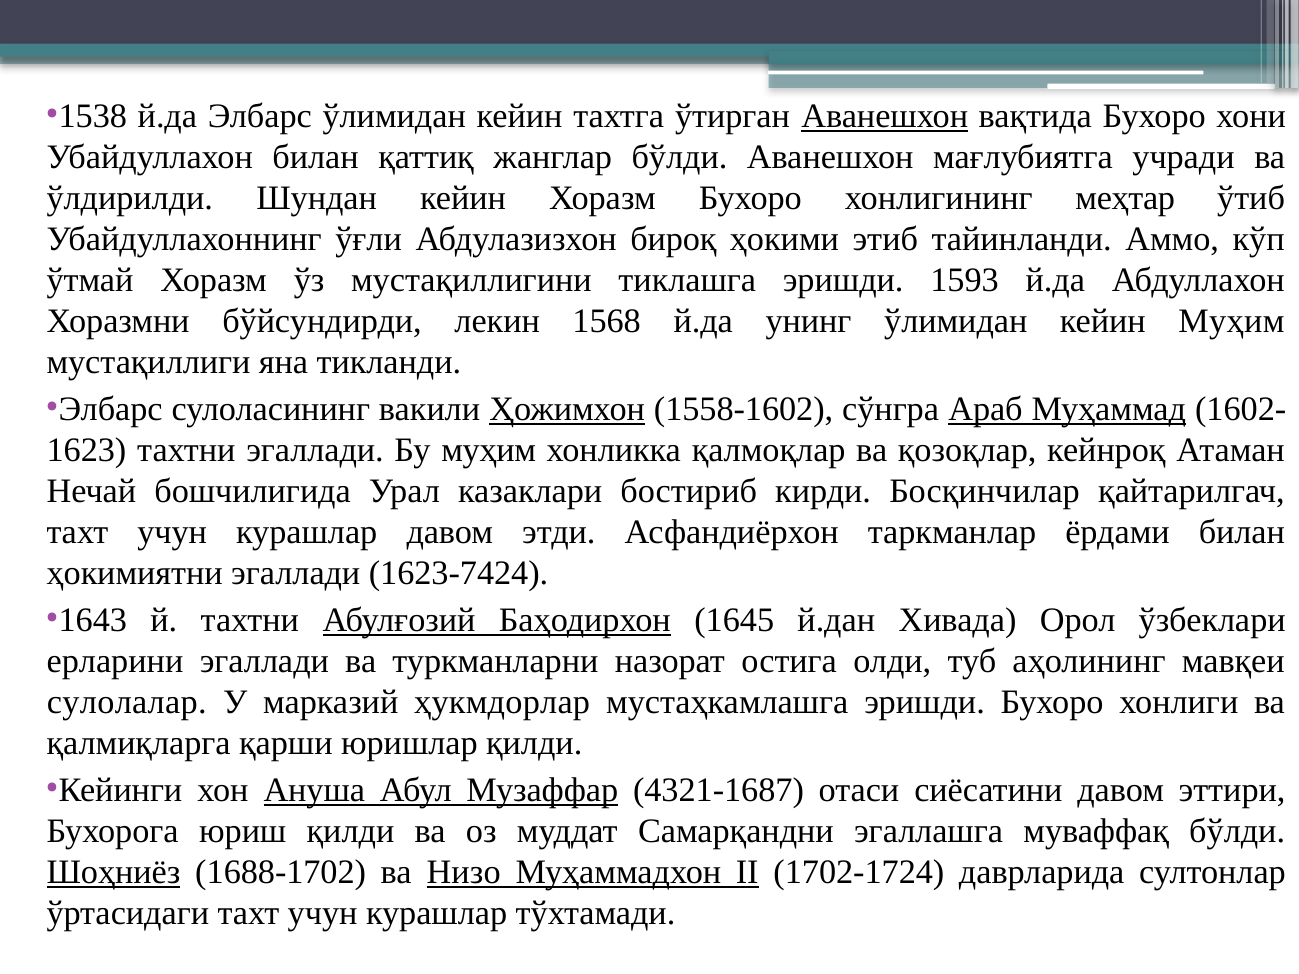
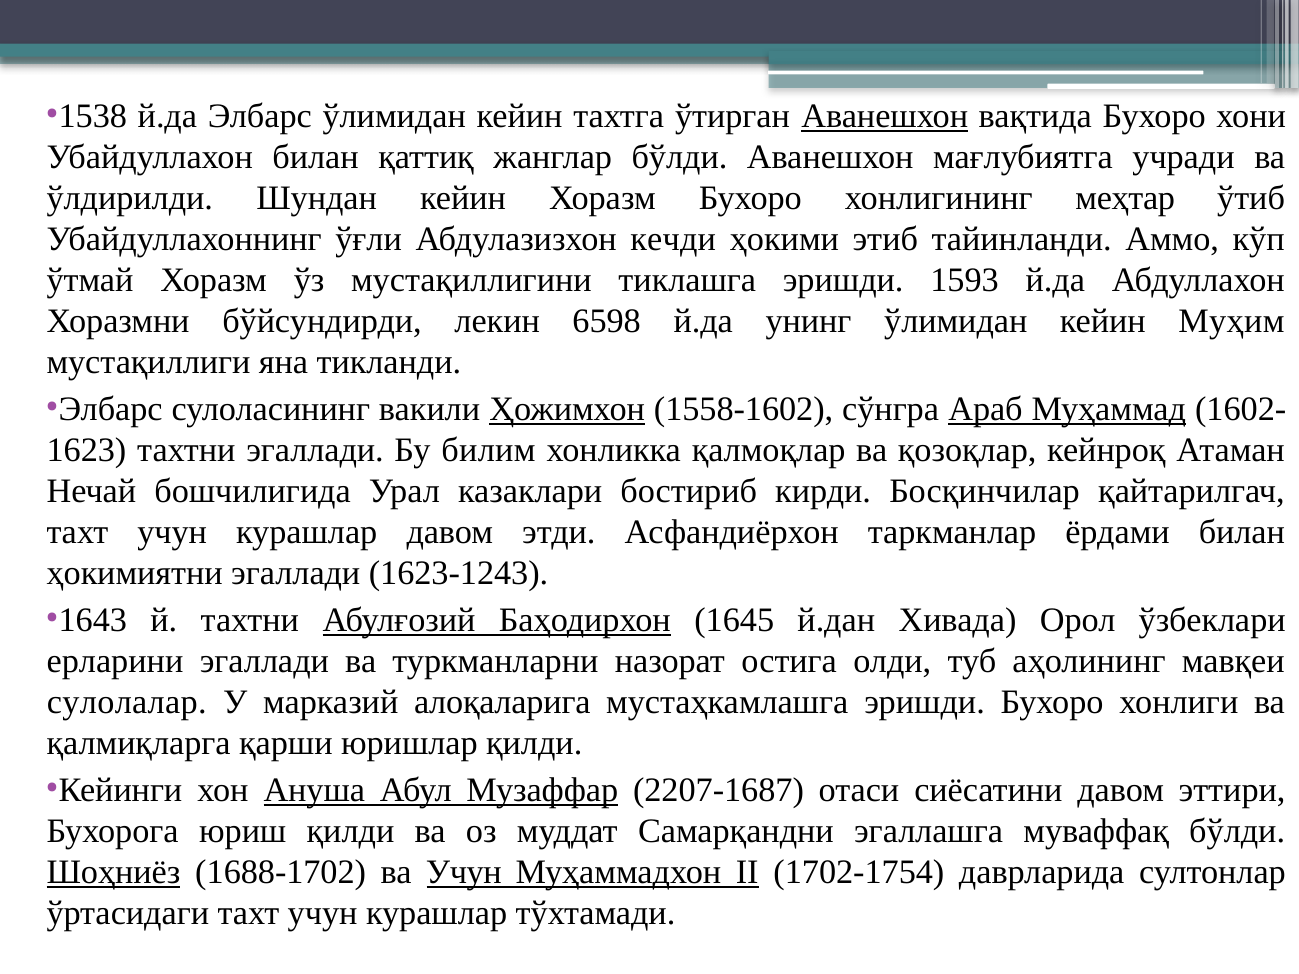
бироқ: бироқ -> кечди (673, 239)
1568: 1568 -> 6598 (607, 322)
Бу муҳим: муҳим -> билим (488, 450)
1623-7424: 1623-7424 -> 1623-1243 (459, 574)
ҳукмдорлар: ҳукмдорлар -> алоқаларига (502, 702)
4321-1687: 4321-1687 -> 2207-1687 (718, 790)
ва Низо: Низо -> Учун (464, 872)
1702-1724: 1702-1724 -> 1702-1754 (859, 872)
